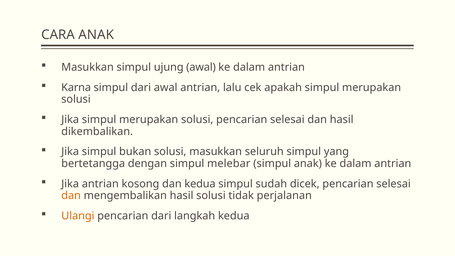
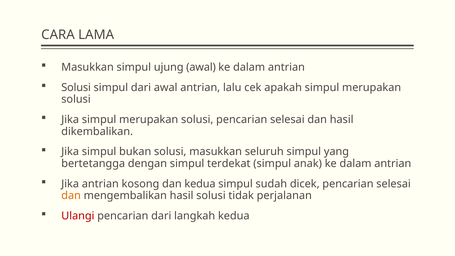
CARA ANAK: ANAK -> LAMA (96, 35)
Karna: Karna -> Solusi (76, 88)
melebar: melebar -> terdekat (229, 163)
Ulangi colour: orange -> red (78, 216)
